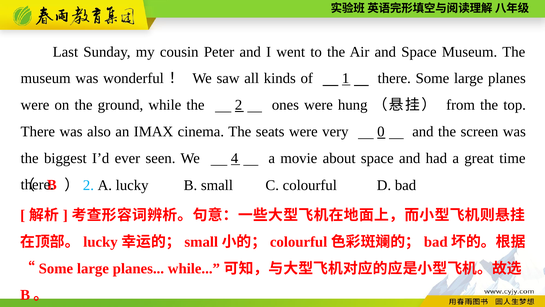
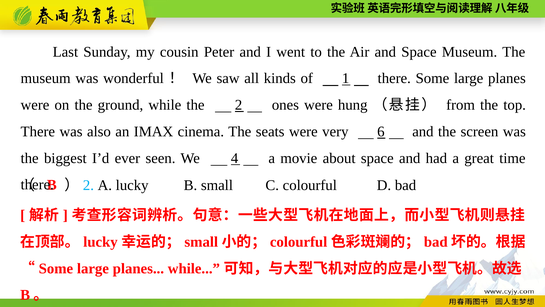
0: 0 -> 6 (381, 131)
